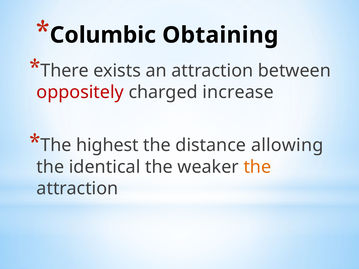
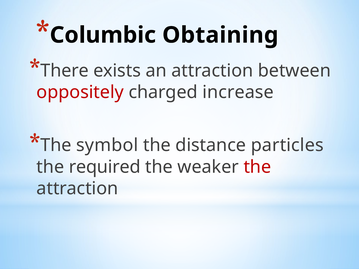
highest: highest -> symbol (107, 145)
allowing: allowing -> particles (287, 145)
identical: identical -> required (105, 167)
the colour: orange -> red (257, 167)
